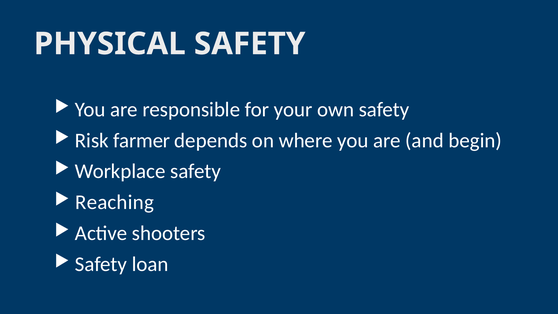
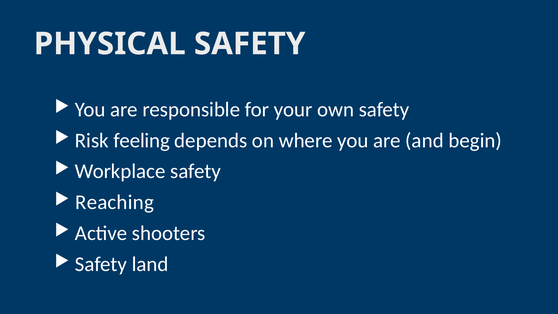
farmer: farmer -> feeling (142, 140)
loan: loan -> land (150, 264)
